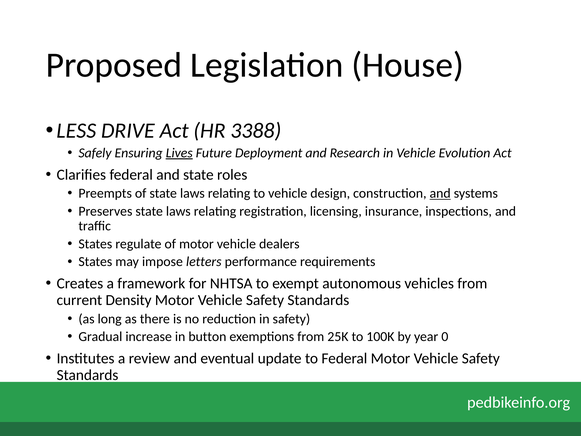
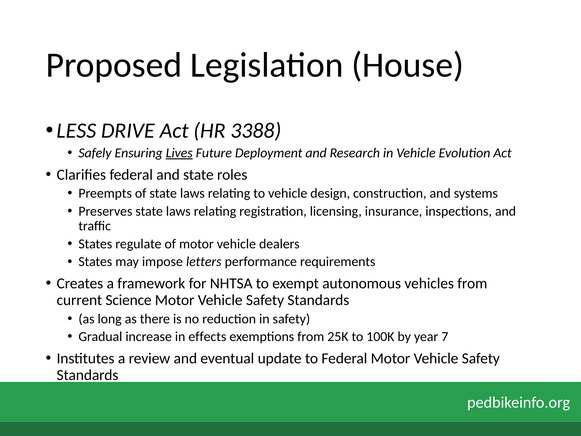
and underline: present -> none (440, 193)
Density: Density -> Science (129, 300)
button: button -> effects (207, 336)
0: 0 -> 7 (445, 336)
